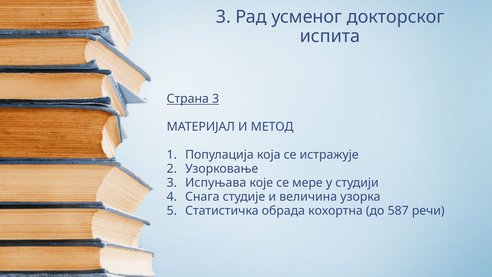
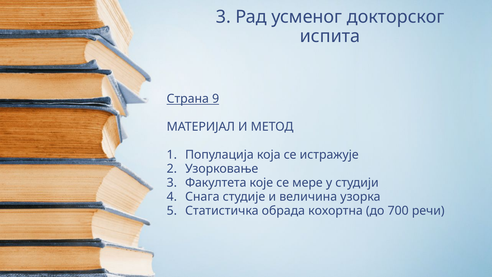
Страна 3: 3 -> 9 (216, 99)
Испуњава: Испуњава -> Факултета (216, 183)
587: 587 -> 700 (398, 211)
